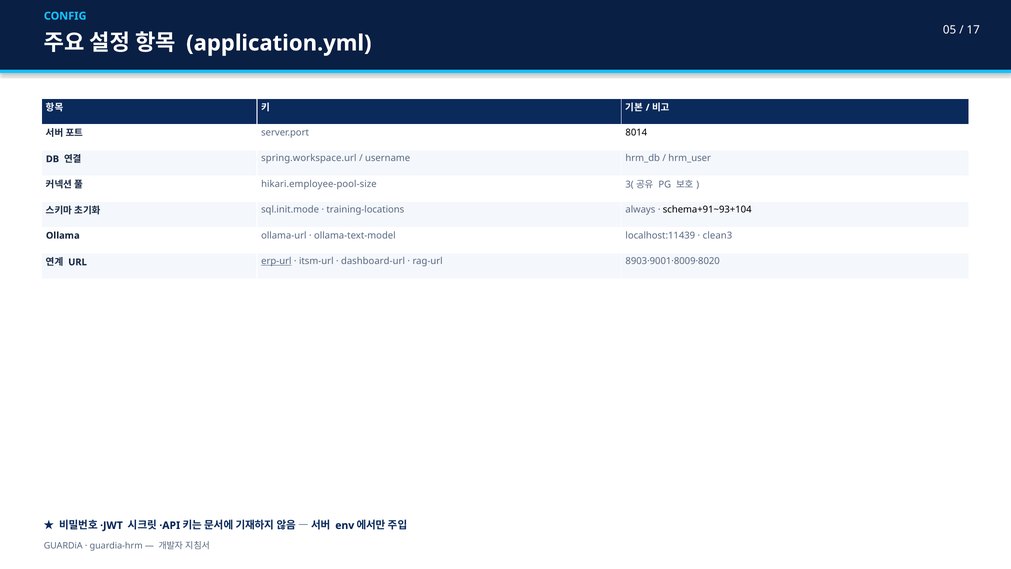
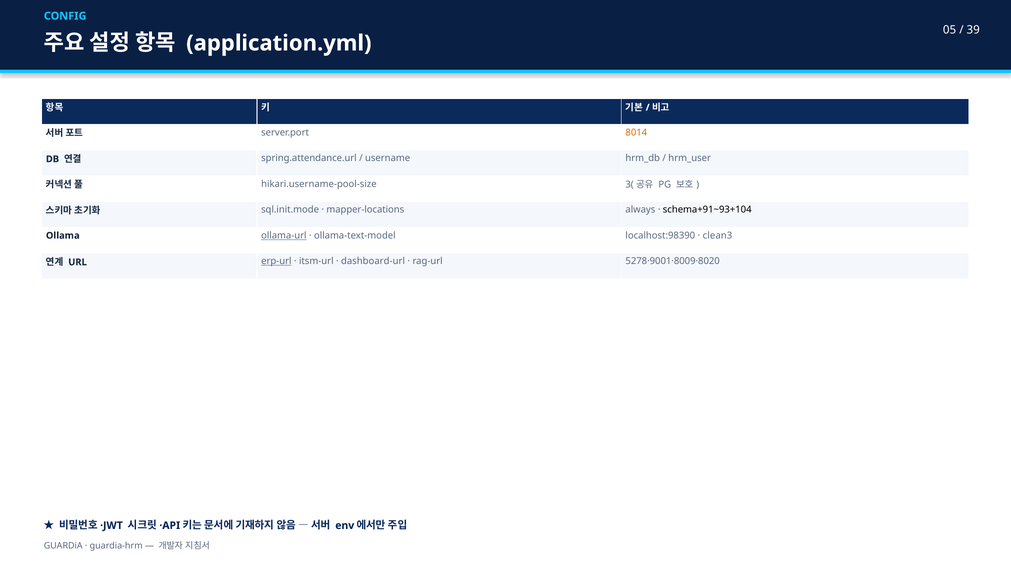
17: 17 -> 39 (973, 30)
8014 colour: black -> orange (636, 132)
spring.workspace.url: spring.workspace.url -> spring.attendance.url (309, 158)
hikari.employee-pool-size: hikari.employee-pool-size -> hikari.username-pool-size (319, 184)
training-locations: training-locations -> mapper-locations (365, 210)
ollama-url underline: none -> present (284, 235)
localhost:11439: localhost:11439 -> localhost:98390 (660, 235)
8903·9001·8009·8020: 8903·9001·8009·8020 -> 5278·9001·8009·8020 (673, 261)
